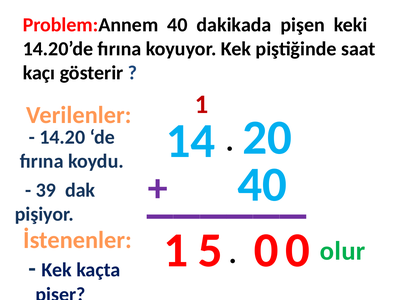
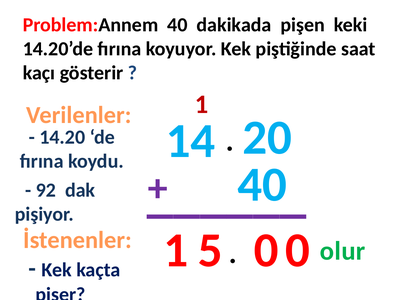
39: 39 -> 92 (46, 190)
